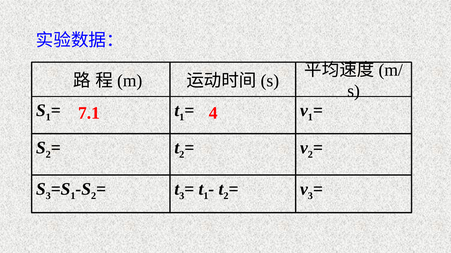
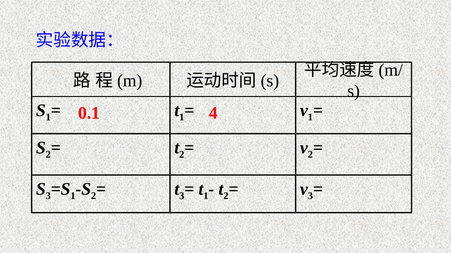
7.1: 7.1 -> 0.1 (89, 113)
